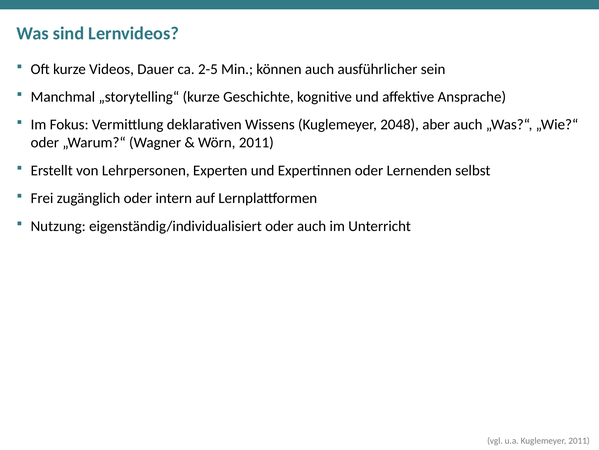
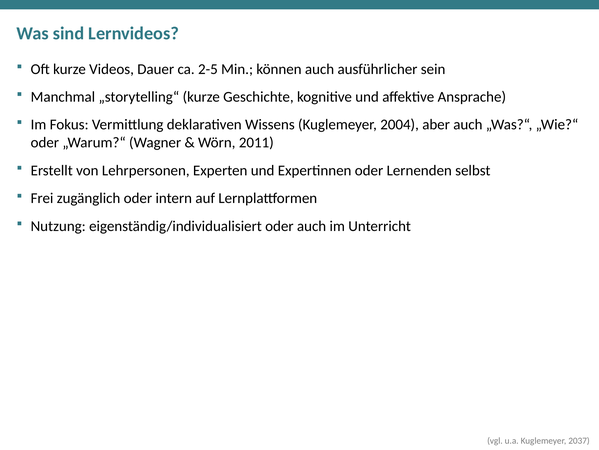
2048: 2048 -> 2004 (400, 125)
Kuglemeyer 2011: 2011 -> 2037 (579, 440)
